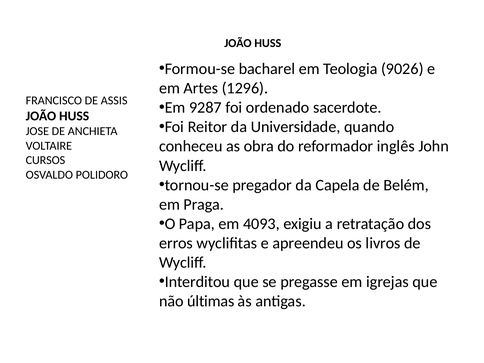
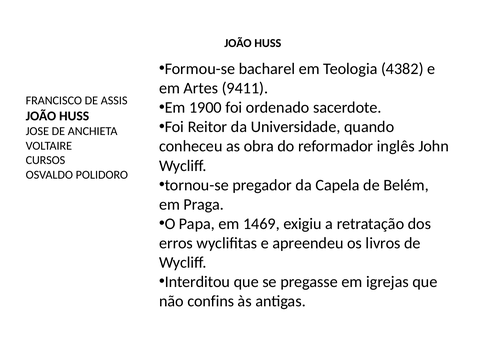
9026: 9026 -> 4382 (402, 69)
1296: 1296 -> 9411 (245, 88)
9287: 9287 -> 1900 (205, 108)
4093: 4093 -> 1469 (261, 224)
últimas: últimas -> confins (211, 301)
